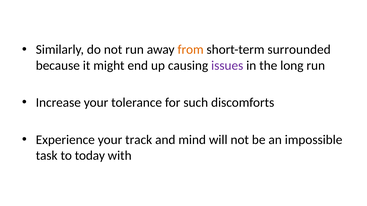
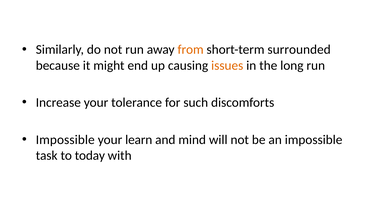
issues colour: purple -> orange (227, 66)
Experience: Experience -> Impossible (65, 140)
track: track -> learn (139, 140)
